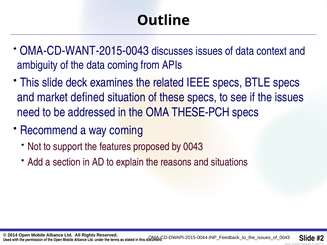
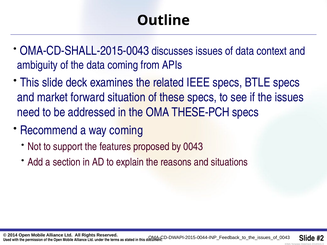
OMA-CD-WANT-2015-0043: OMA-CD-WANT-2015-0043 -> OMA-CD-SHALL-2015-0043 (84, 51)
defined: defined -> forward (88, 97)
